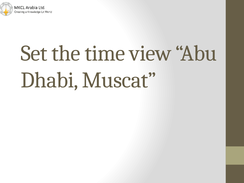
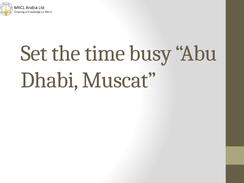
view: view -> busy (150, 53)
